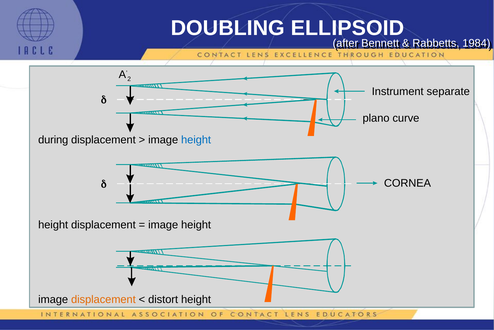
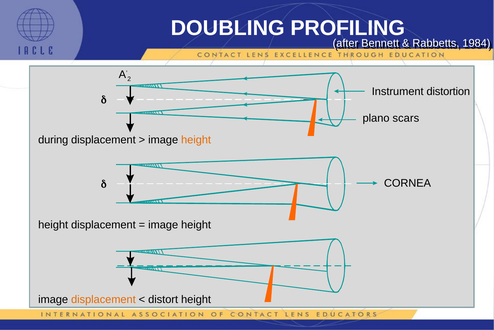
ELLIPSOID: ELLIPSOID -> PROFILING (348, 28)
separate: separate -> distortion (448, 91)
curve: curve -> scars (406, 118)
height colour: blue -> orange (196, 140)
